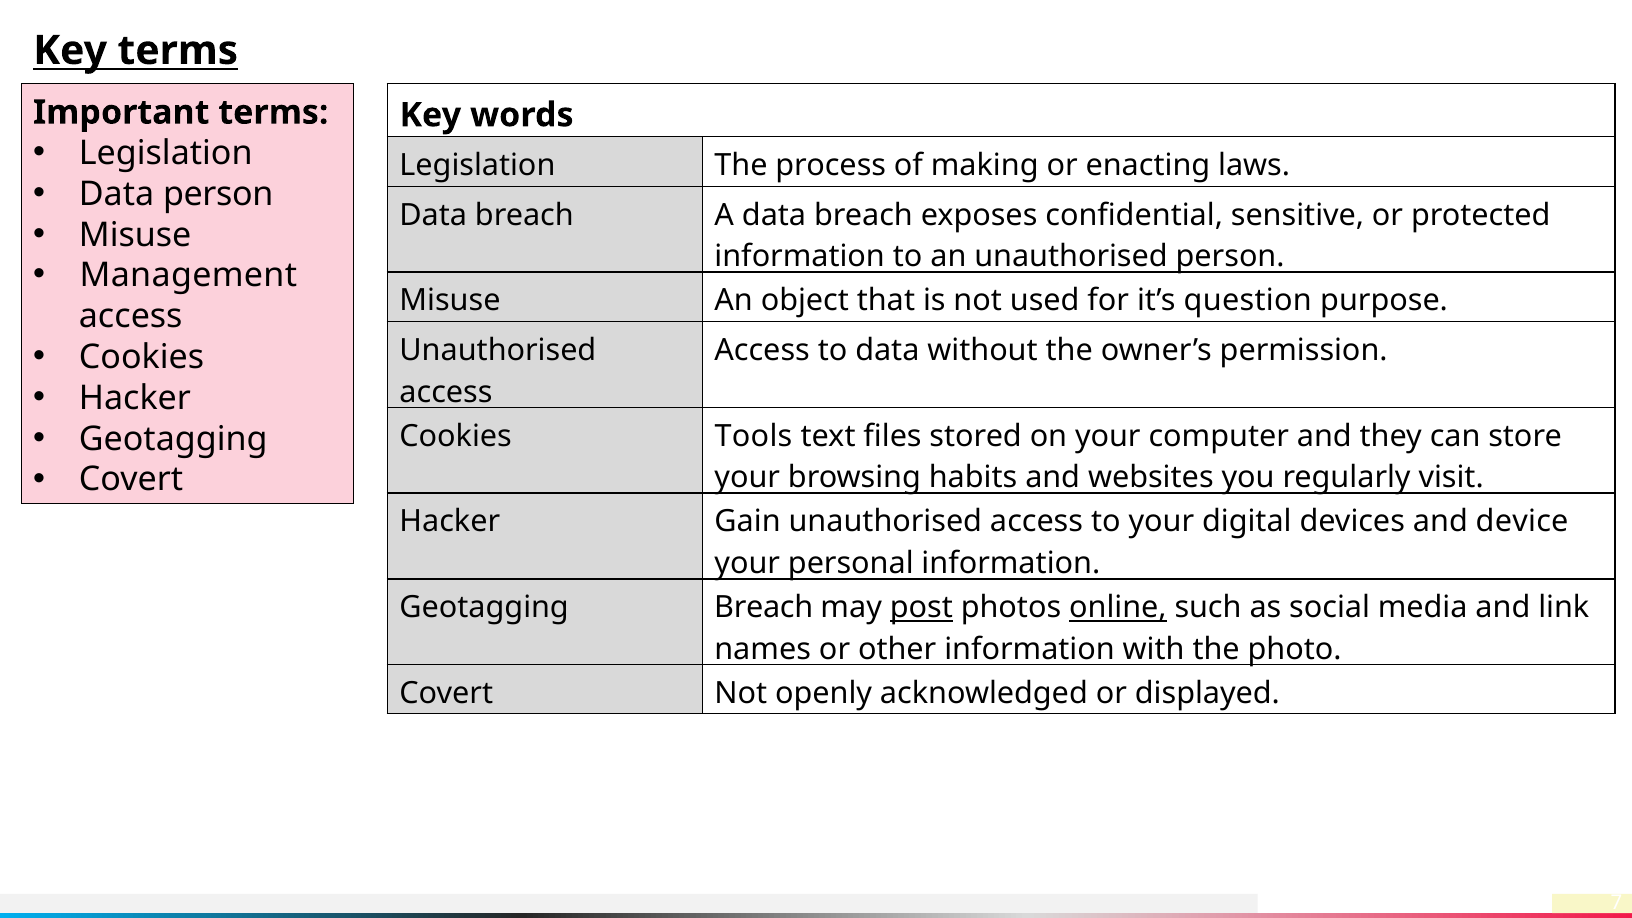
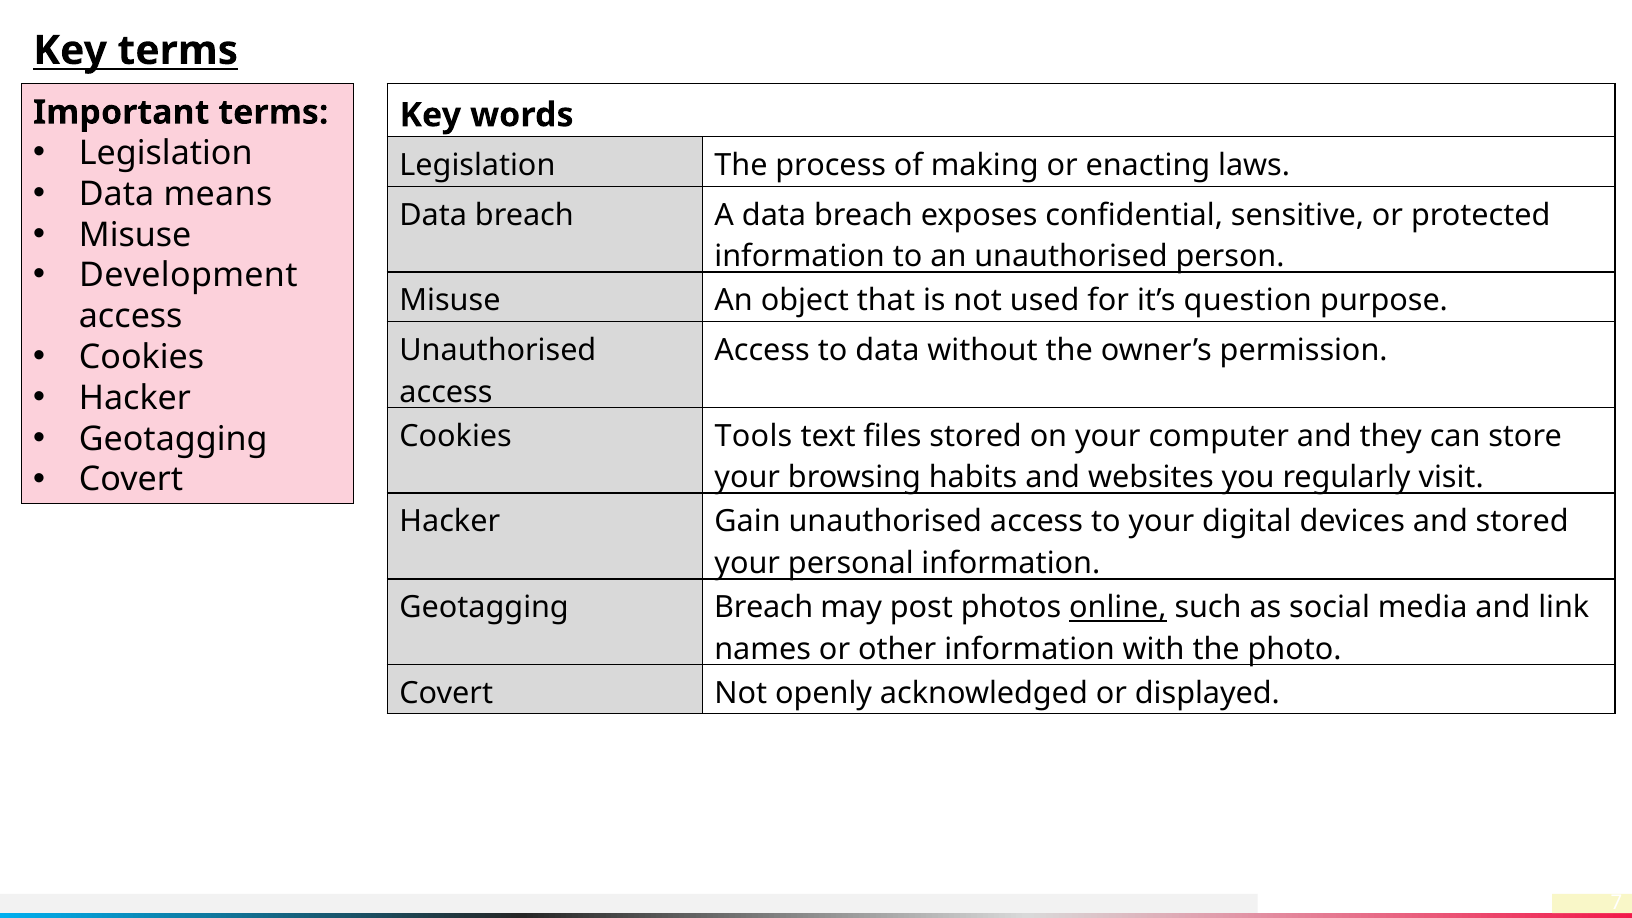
Data person: person -> means (218, 194)
Management: Management -> Development (188, 276)
and device: device -> stored (1522, 522)
post underline: present -> none (921, 608)
